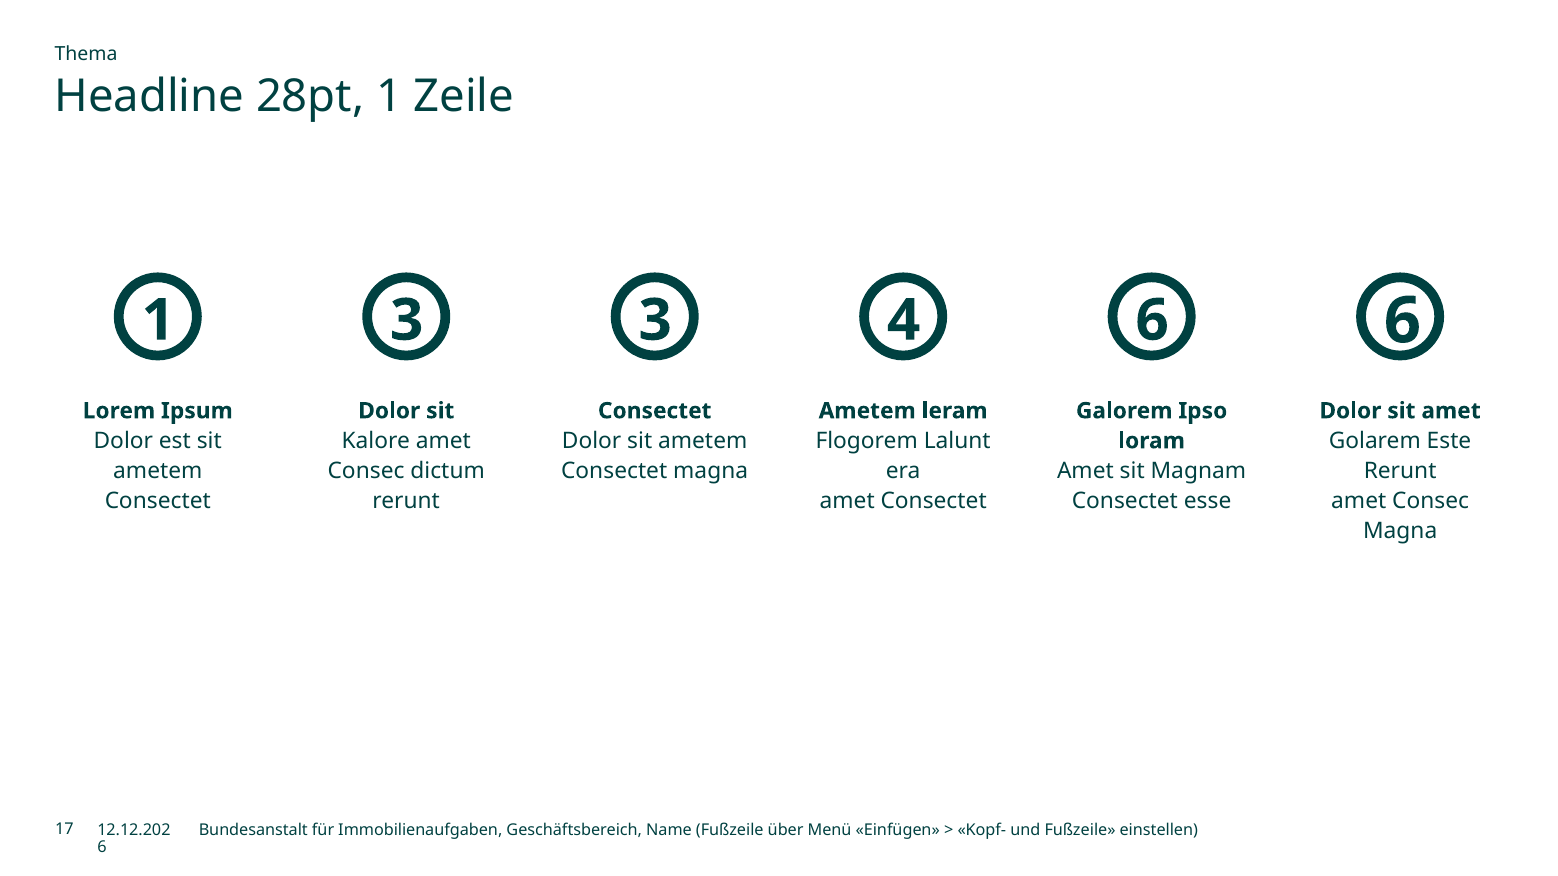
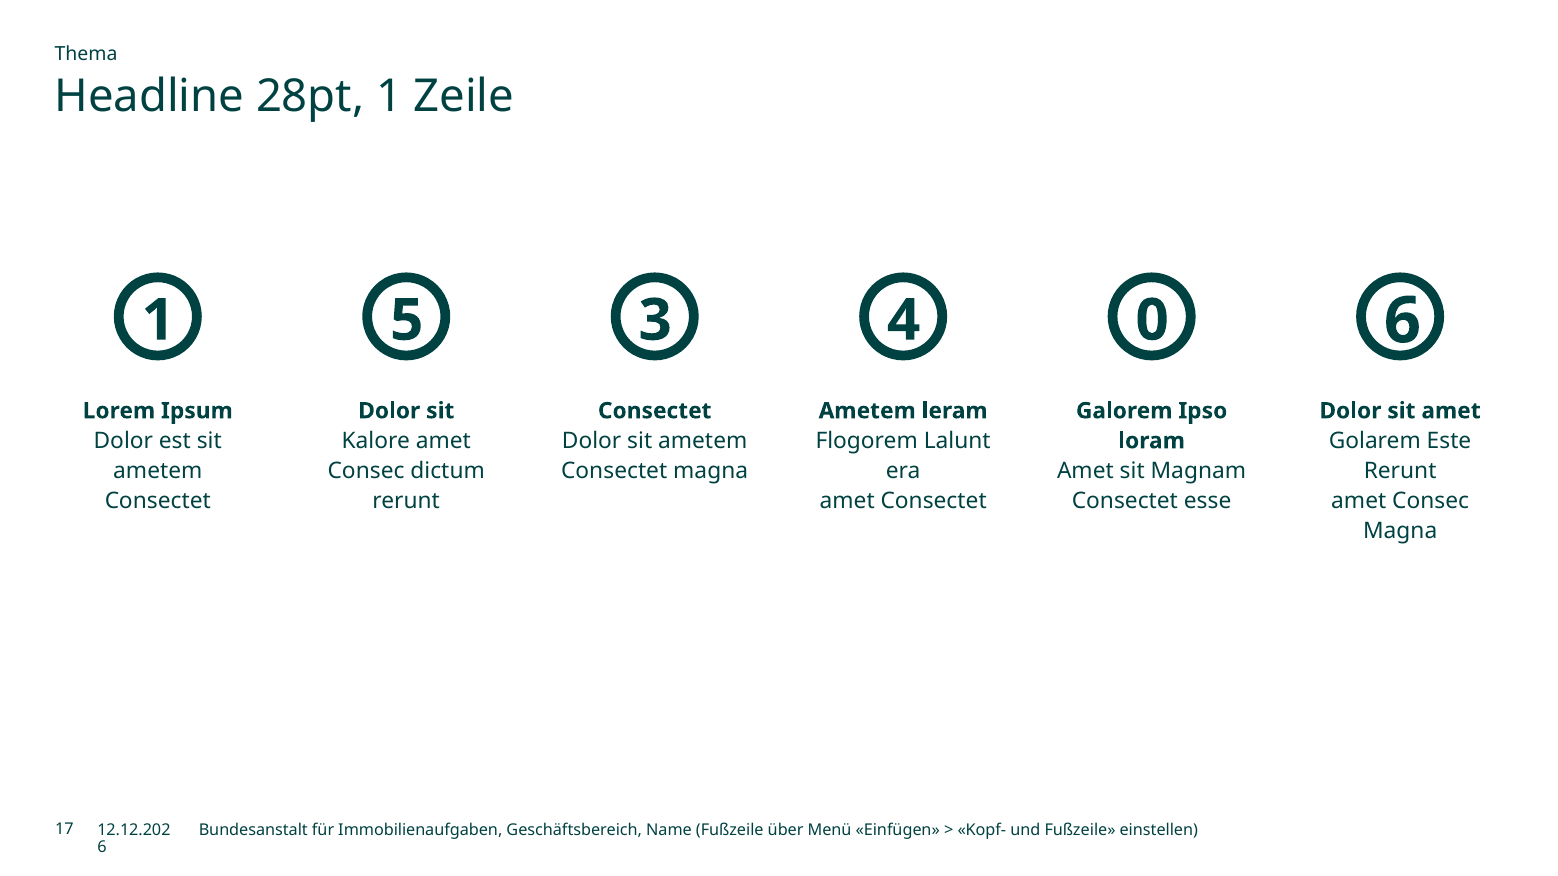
1 3: 3 -> 5 (407, 321)
3 6: 6 -> 0 (1152, 321)
